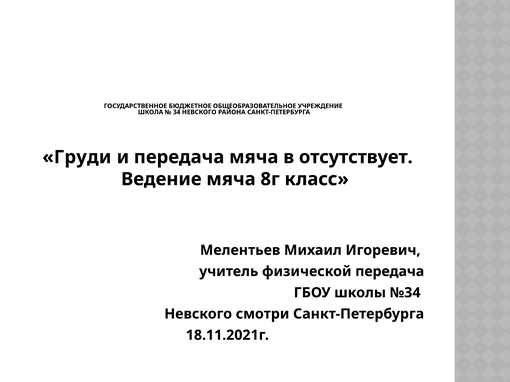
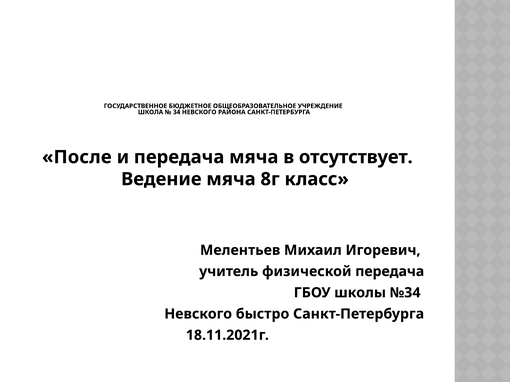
Груди: Груди -> После (77, 157)
смотри: смотри -> быстро (263, 314)
